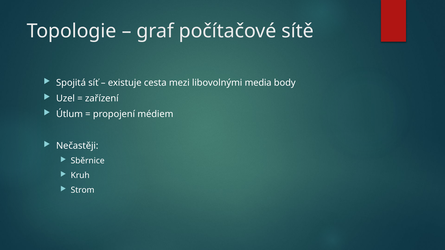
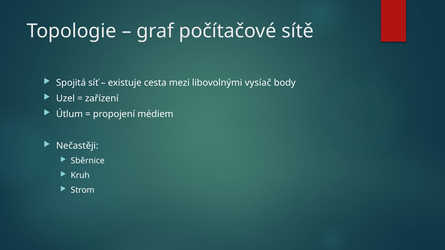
media: media -> vysíač (258, 83)
